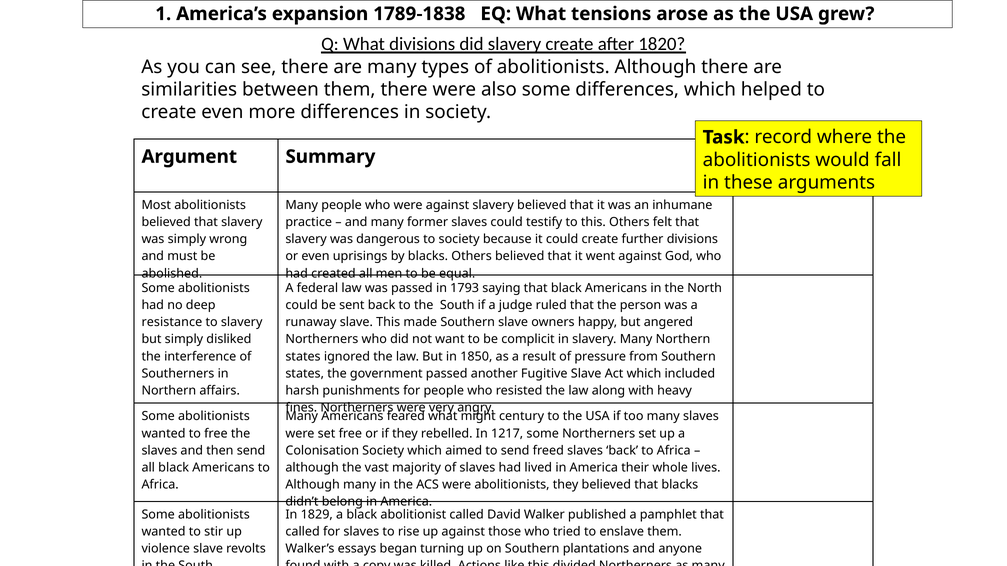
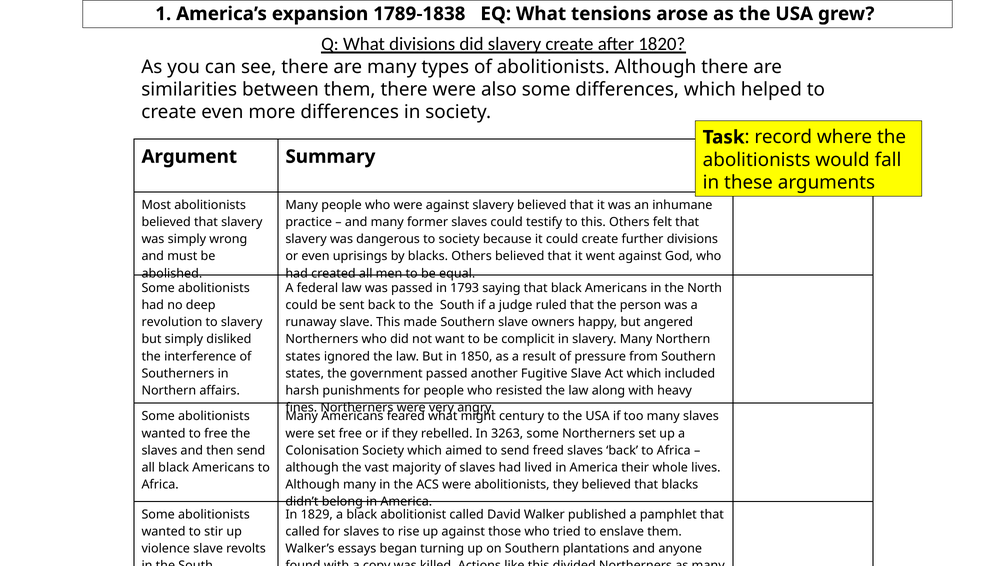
resistance: resistance -> revolution (172, 322)
1217: 1217 -> 3263 (507, 434)
